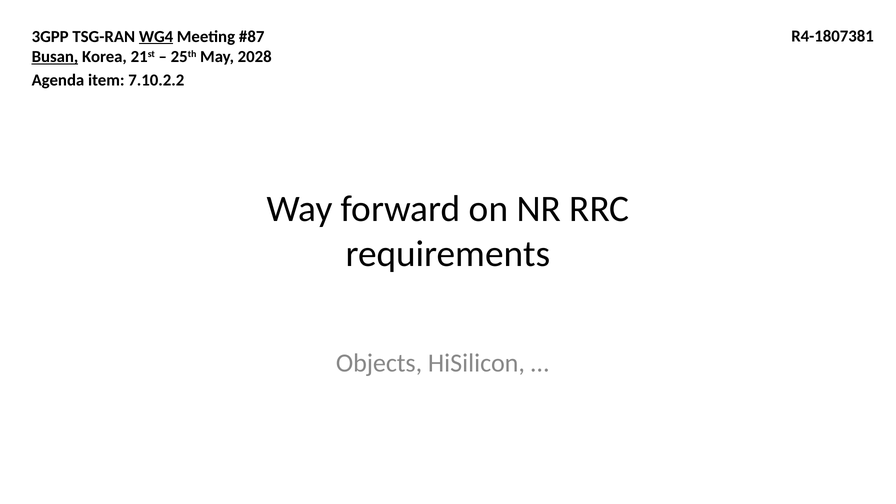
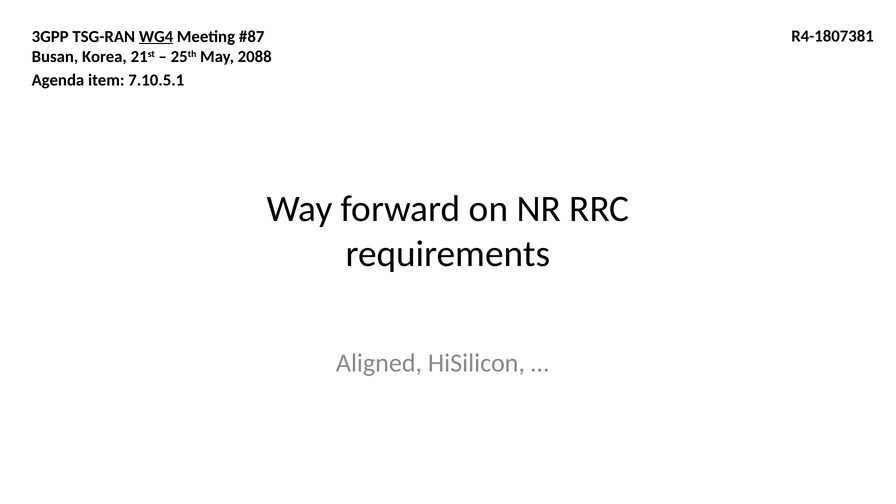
Busan underline: present -> none (55, 57)
2028: 2028 -> 2088 (255, 57)
7.10.2.2: 7.10.2.2 -> 7.10.5.1 (156, 80)
Objects: Objects -> Aligned (379, 363)
